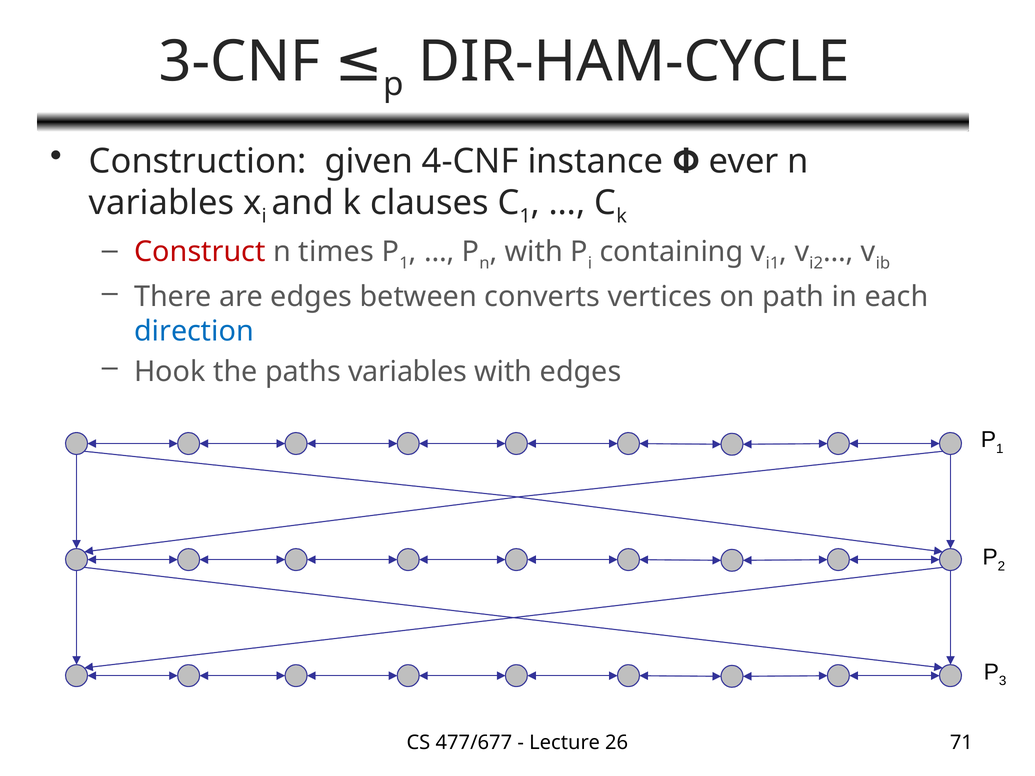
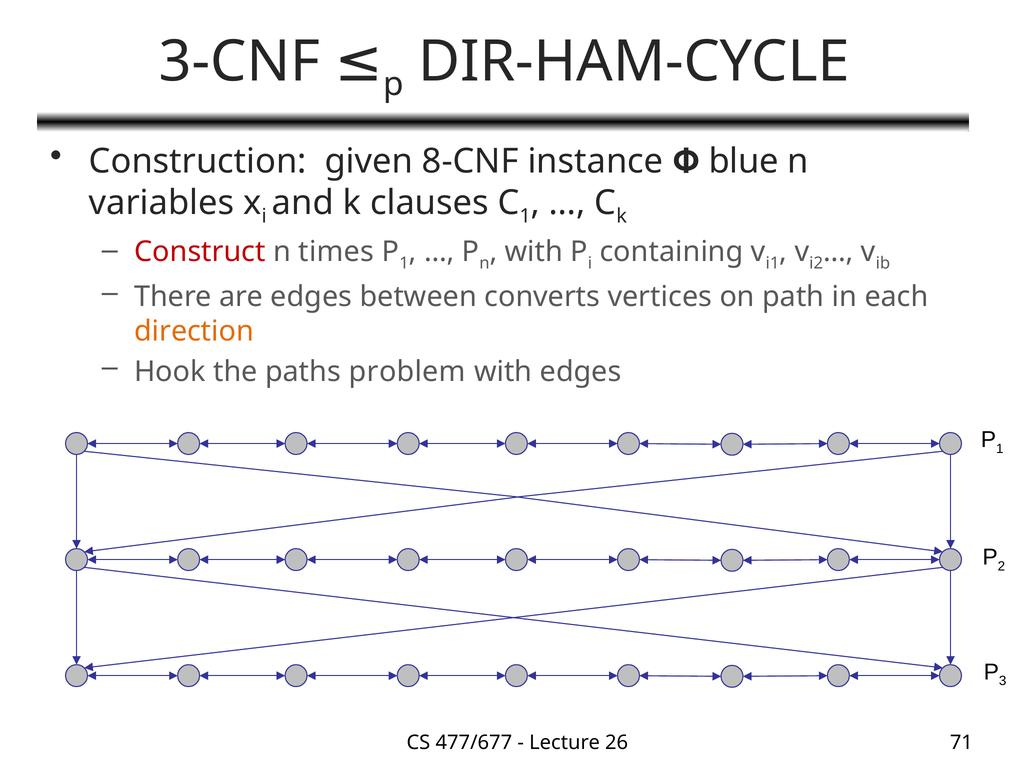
4-CNF: 4-CNF -> 8-CNF (470, 162)
ever: ever -> blue (744, 162)
direction colour: blue -> orange (194, 331)
paths variables: variables -> problem (407, 372)
